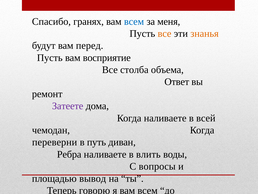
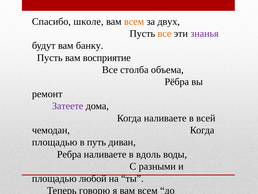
гранях: гранях -> школе (88, 21)
всем colour: blue -> orange (134, 21)
меня: меня -> двух (169, 21)
знанья colour: orange -> purple (205, 33)
перед: перед -> банку (90, 46)
Ответ: Ответ -> Рёбра (177, 82)
переверни: переверни -> площадью (55, 142)
влить: влить -> вдоль (148, 154)
вопросы: вопросы -> разными (157, 166)
вывод: вывод -> любой (93, 178)
